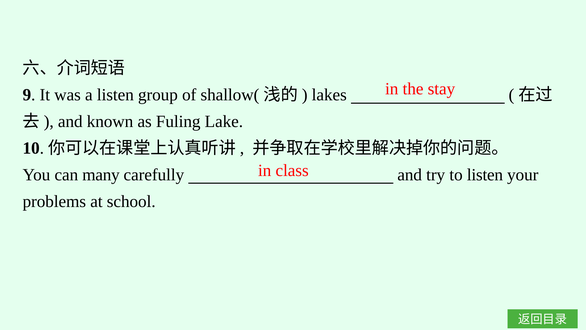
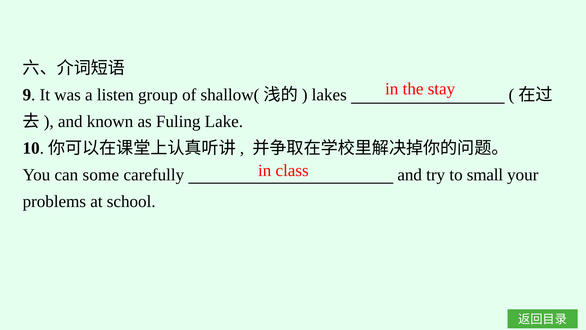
many: many -> some (101, 175)
to listen: listen -> small (485, 175)
